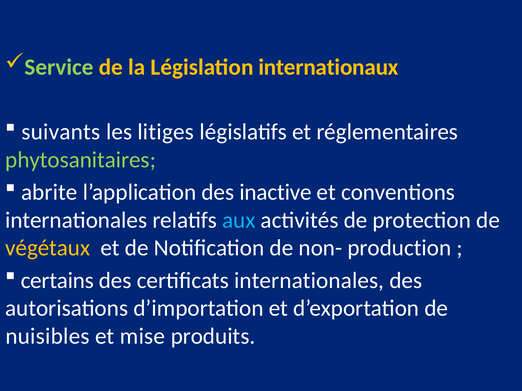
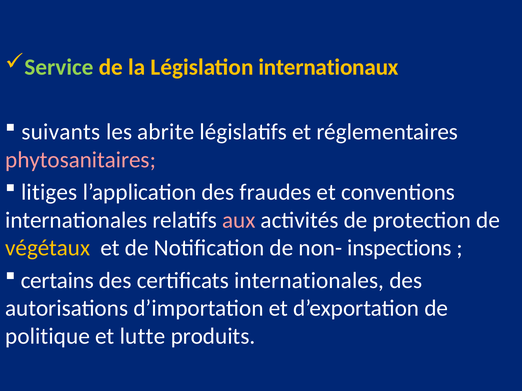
litiges: litiges -> abrite (166, 132)
phytosanitaires colour: light green -> pink (81, 160)
abrite: abrite -> litiges (49, 193)
inactive: inactive -> fraudes (275, 193)
aux colour: light blue -> pink (239, 220)
production: production -> inspections (399, 248)
nuisibles: nuisibles -> politique (48, 336)
mise: mise -> lutte (143, 336)
